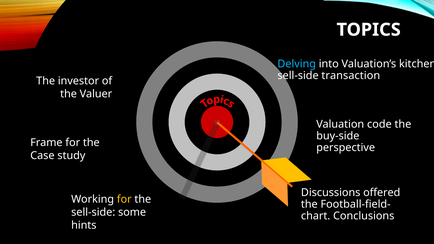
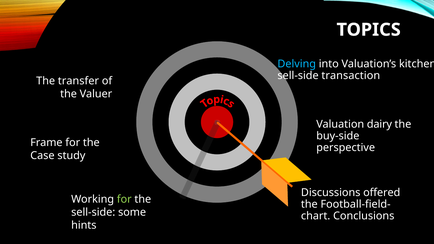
investor: investor -> transfer (78, 81)
code: code -> dairy (379, 124)
for colour: yellow -> light green (124, 199)
